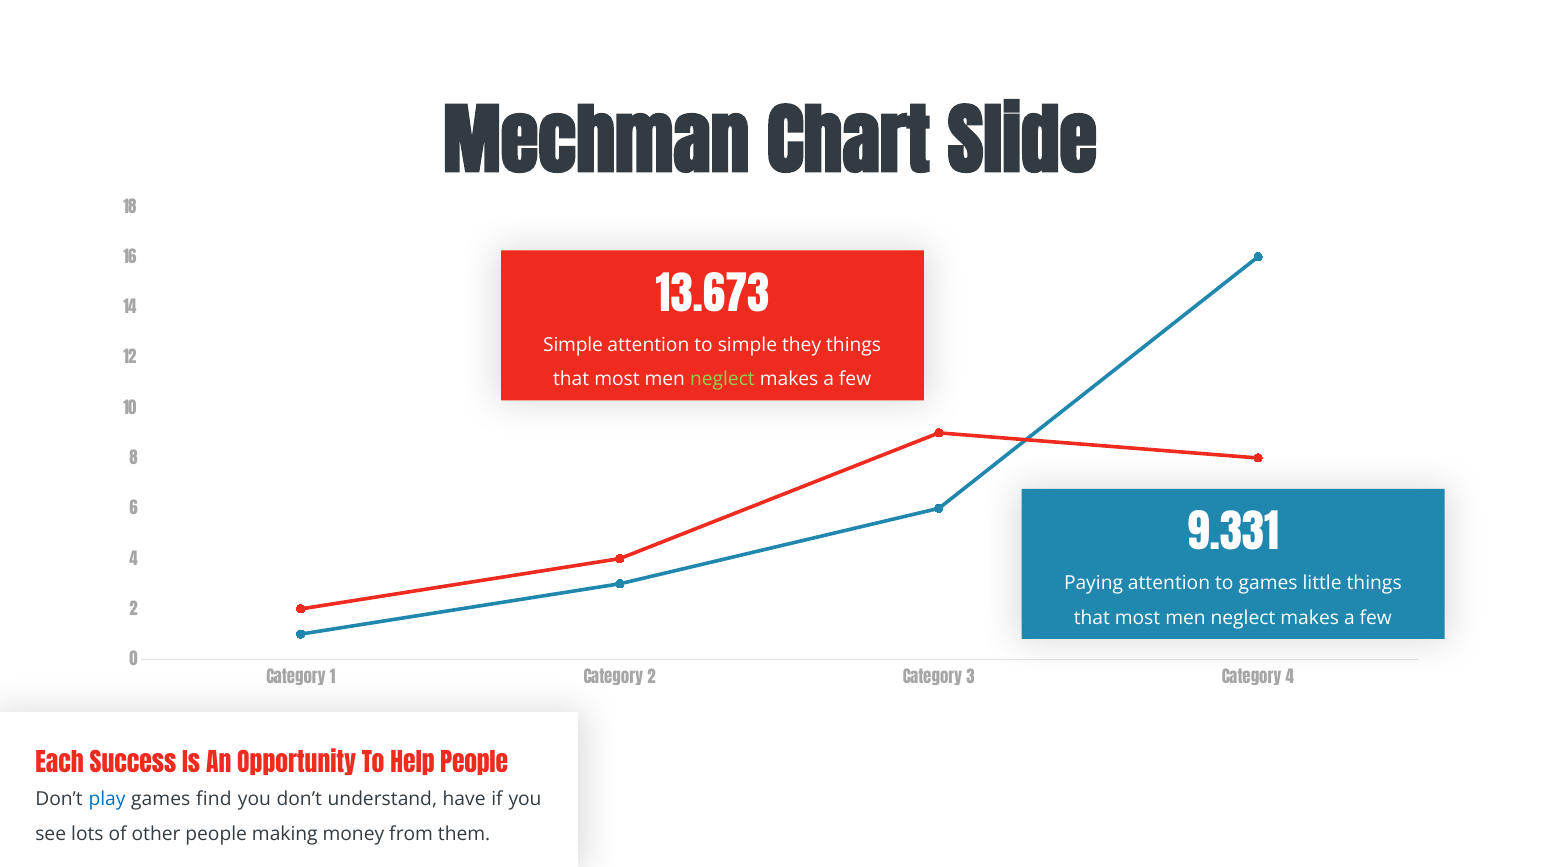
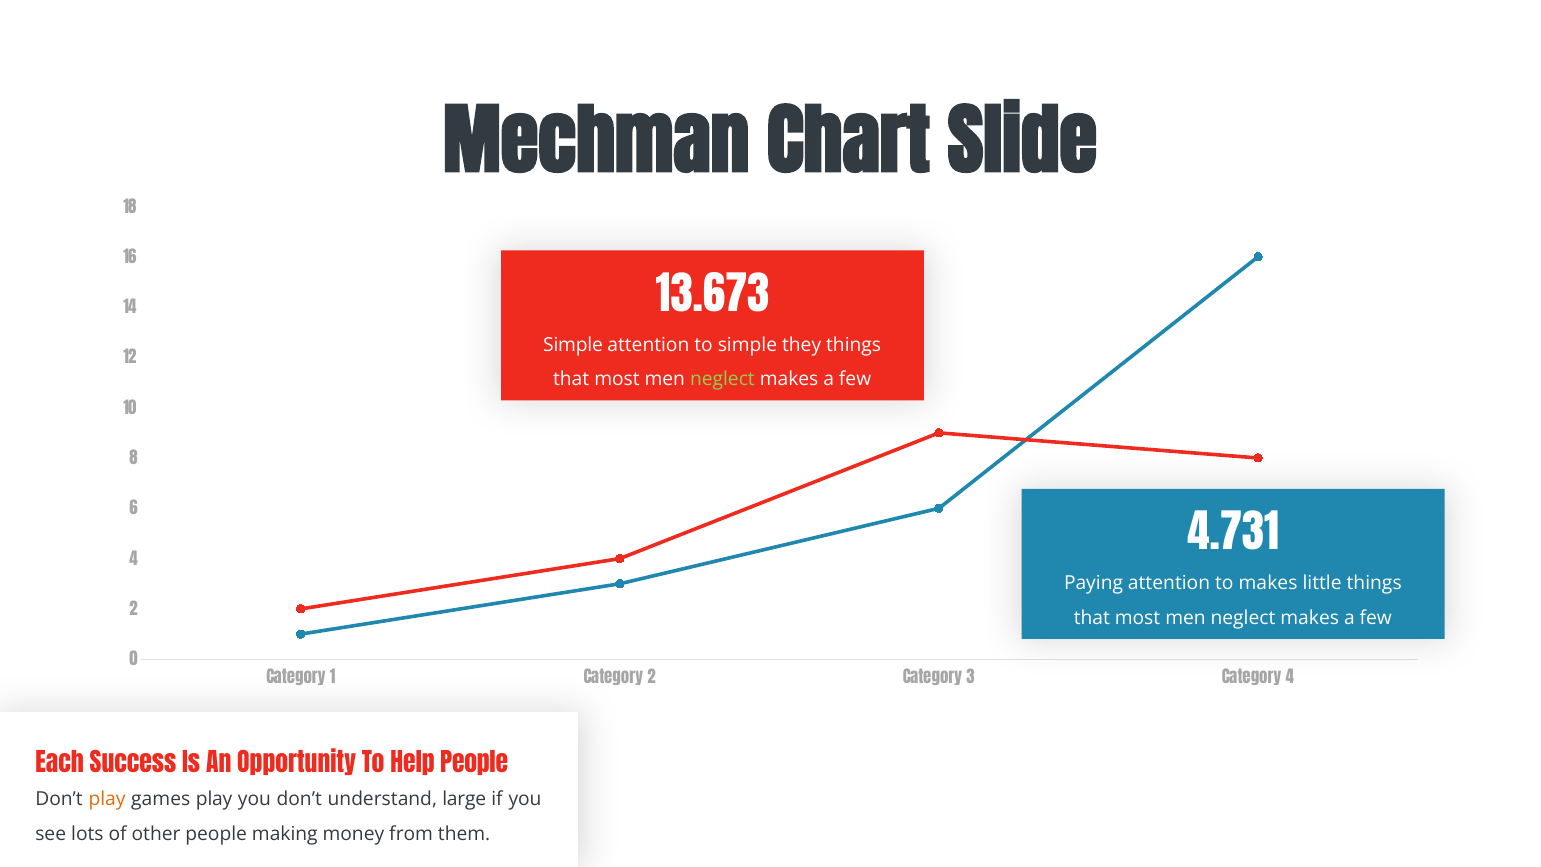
9.331: 9.331 -> 4.731 (1233, 535)
to games: games -> makes (1268, 583)
play colour: blue -> orange (107, 799)
games find: find -> play (214, 799)
have: have -> large (464, 799)
